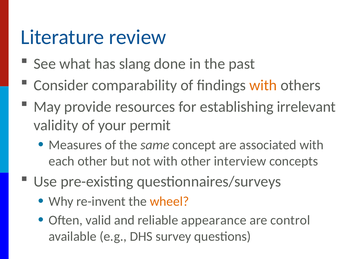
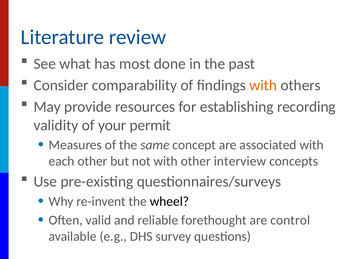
slang: slang -> most (135, 64)
irrelevant: irrelevant -> recording (306, 107)
wheel colour: orange -> black (169, 201)
appearance: appearance -> forethought (214, 220)
